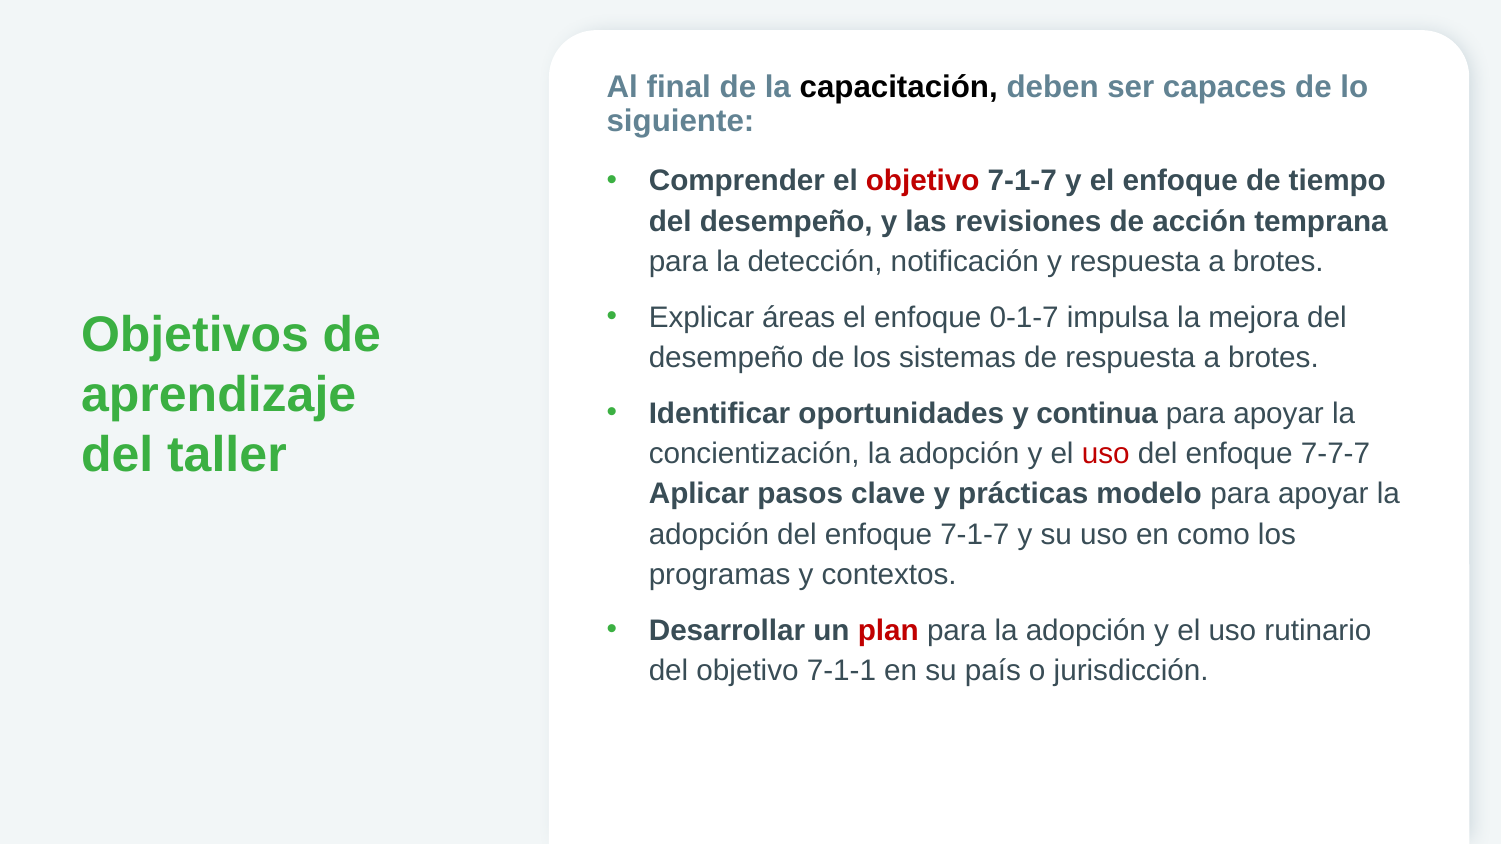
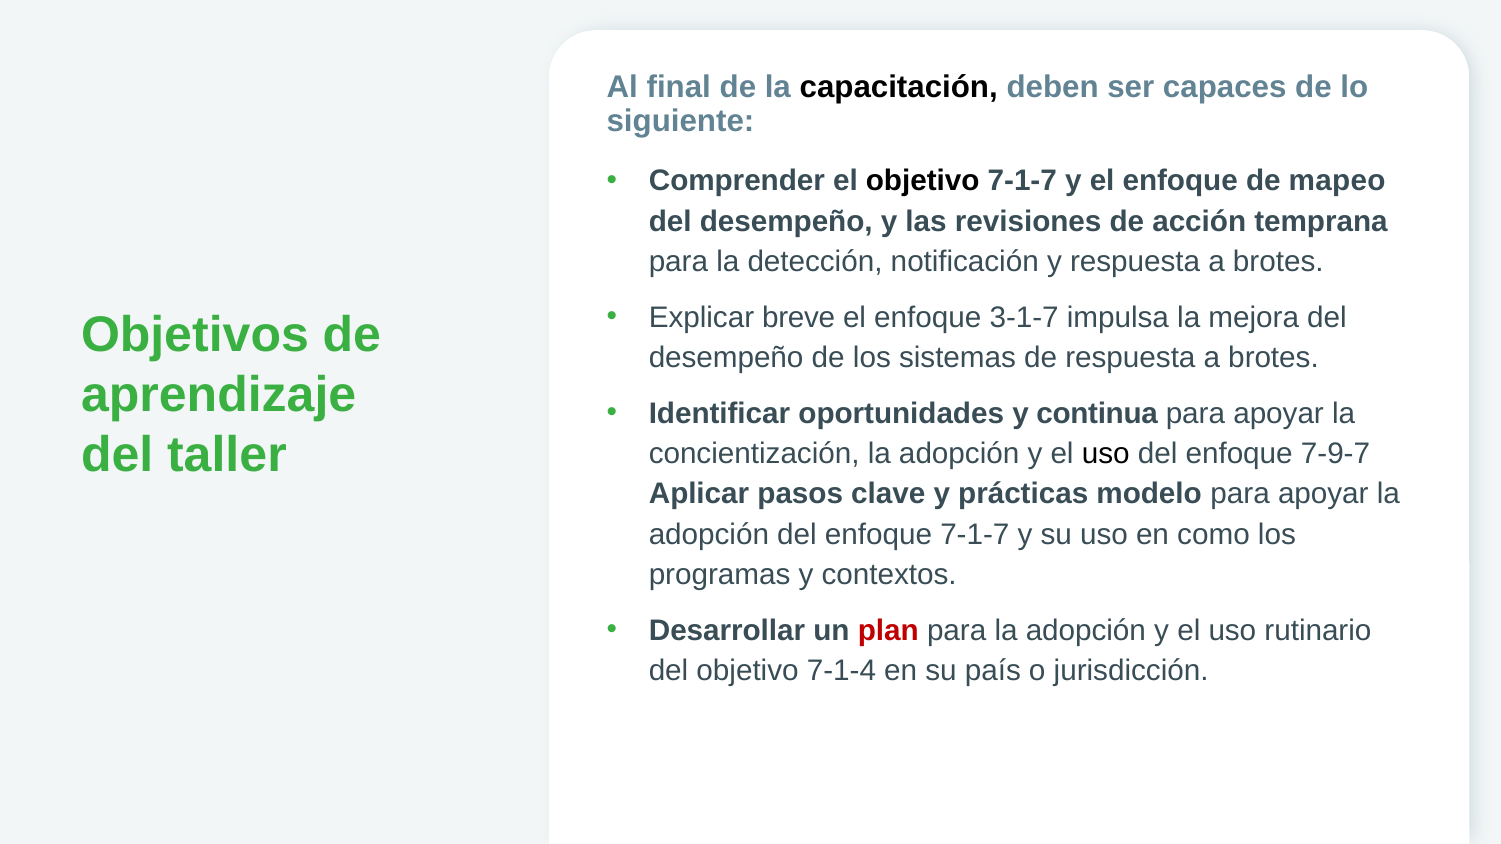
objetivo colour: red -> black (923, 181)
tiempo: tiempo -> mapeo (1337, 181)
áreas: áreas -> breve (799, 318)
0-1-7: 0-1-7 -> 3-1-7 (1024, 318)
uso colour: red -> black (1106, 454)
7-7-7: 7-7-7 -> 7-9-7 (1336, 454)
7-1-1: 7-1-1 -> 7-1-4 (841, 671)
